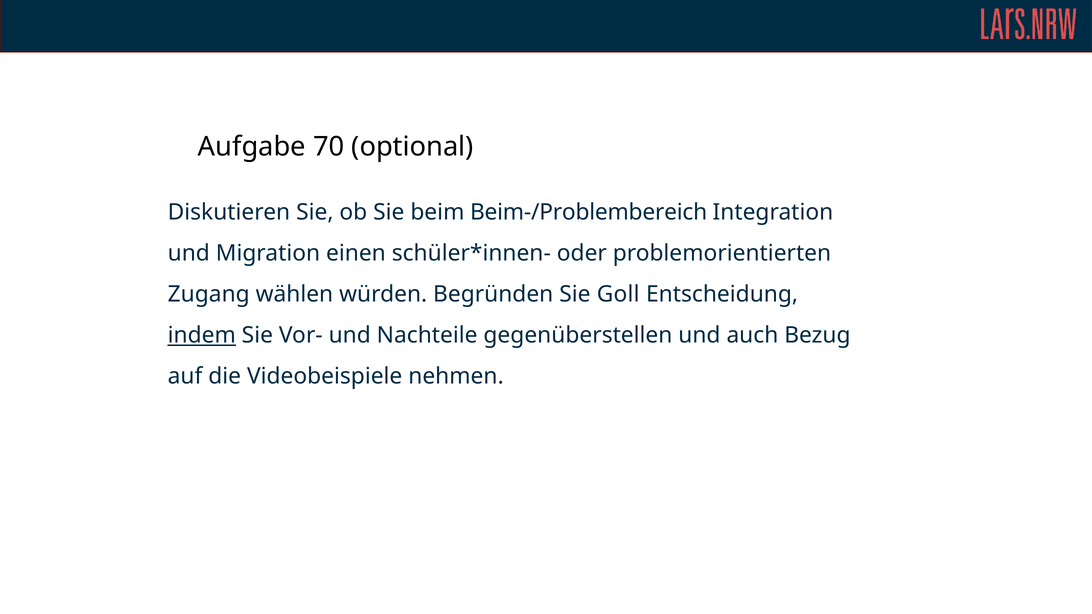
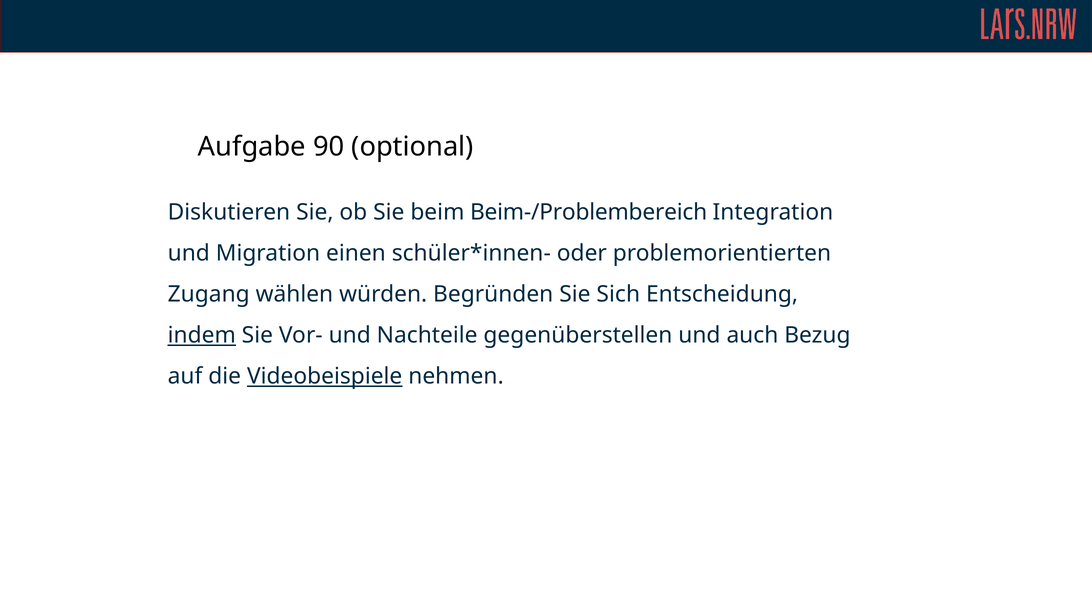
70: 70 -> 90 (329, 147)
Goll: Goll -> Sich (618, 294)
Videobeispiele underline: none -> present (325, 377)
